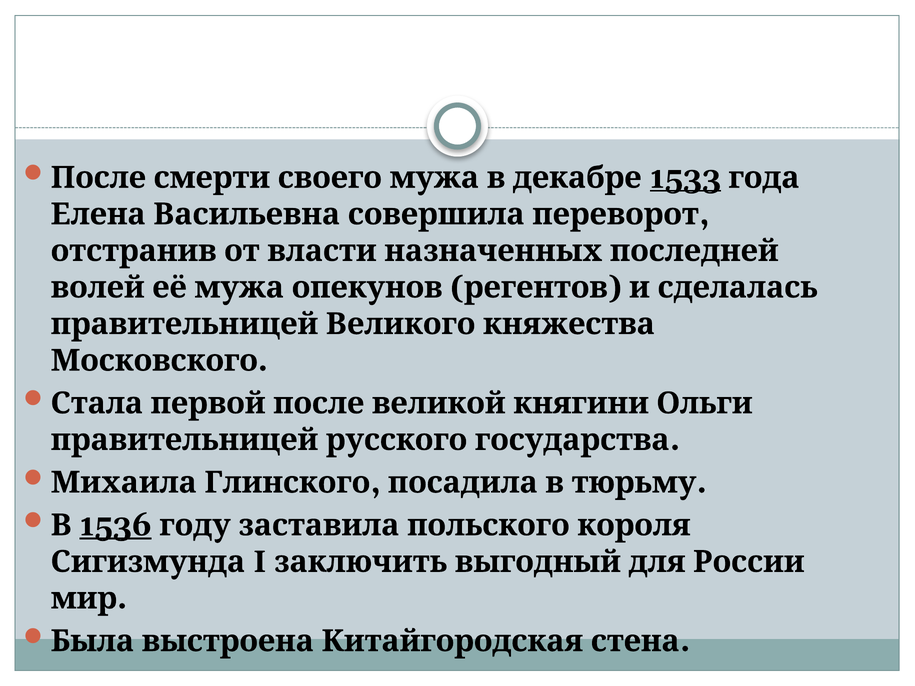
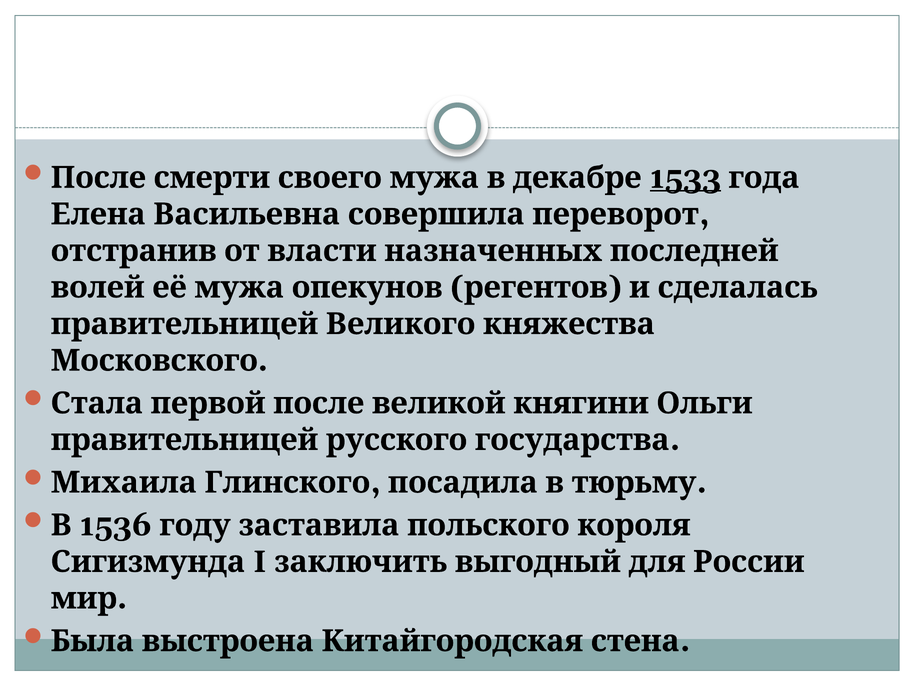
1536 underline: present -> none (116, 525)
